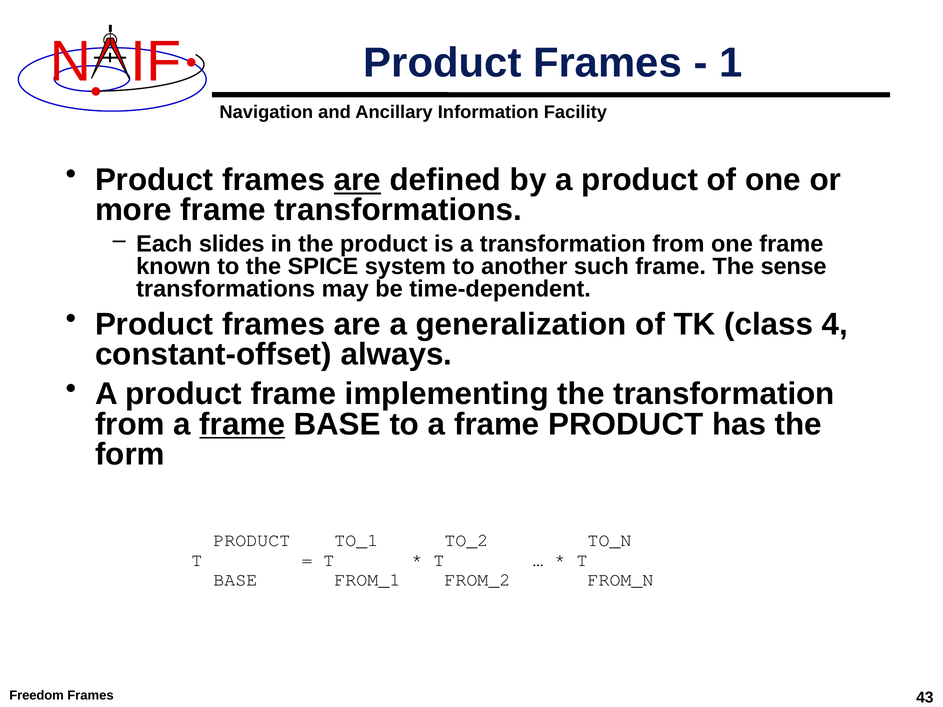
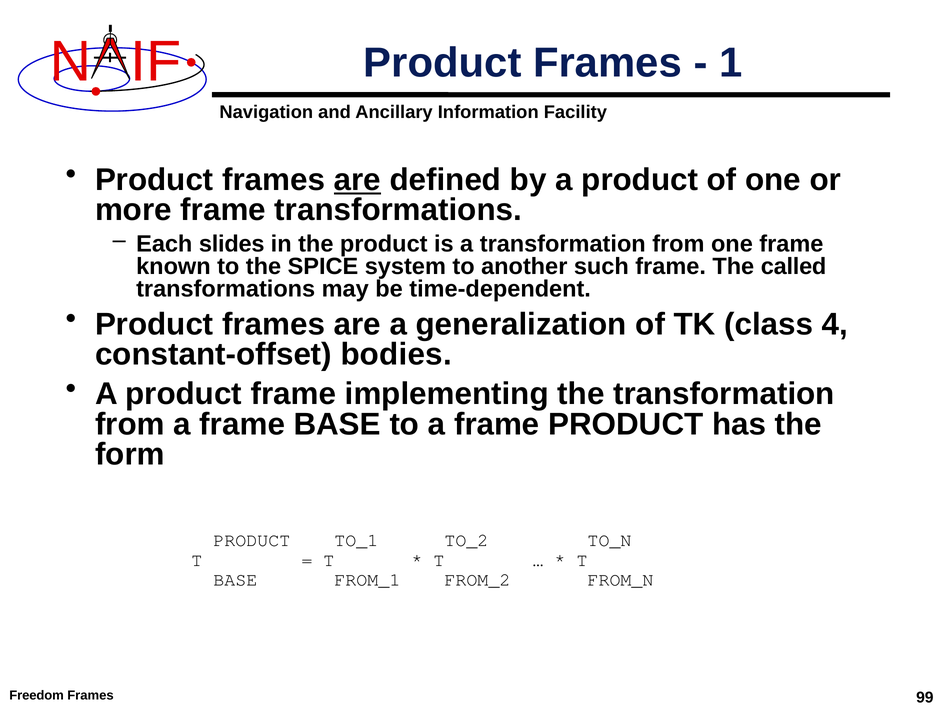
sense: sense -> called (794, 267)
always: always -> bodies (396, 355)
frame underline: present -> none (242, 425)
43: 43 -> 99 (925, 698)
